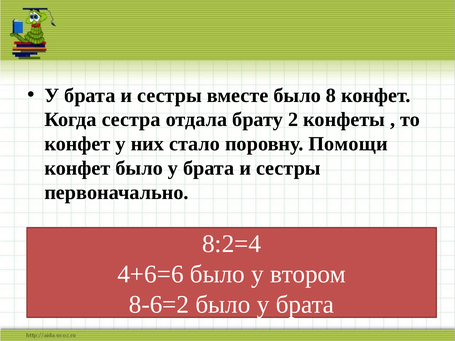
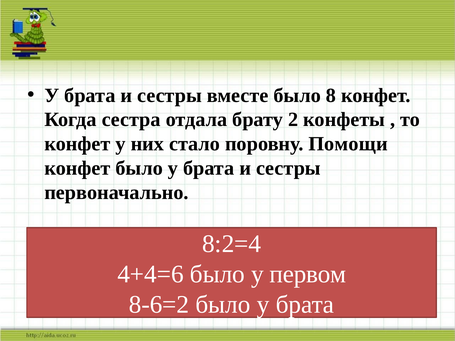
4+6=6: 4+6=6 -> 4+4=6 (151, 274)
втором: втором -> первом (308, 274)
